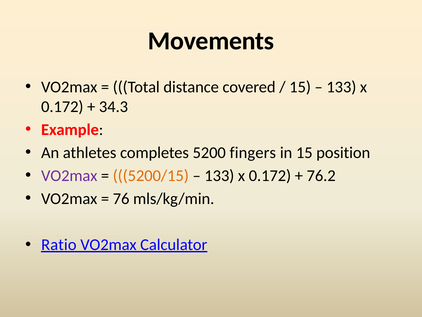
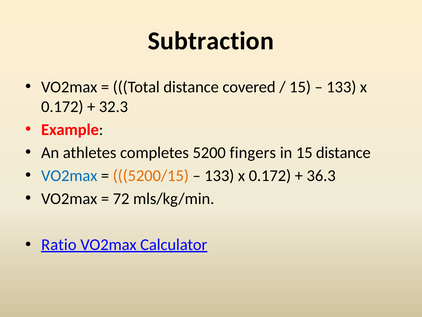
Movements: Movements -> Subtraction (211, 41)
34.3: 34.3 -> 32.3 (114, 107)
15 position: position -> distance (343, 152)
VO2max colour: purple -> blue (69, 175)
76.2: 76.2 -> 36.3 (321, 175)
76: 76 -> 72 (121, 198)
